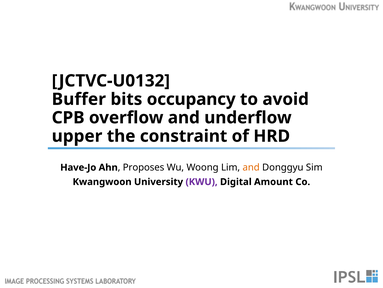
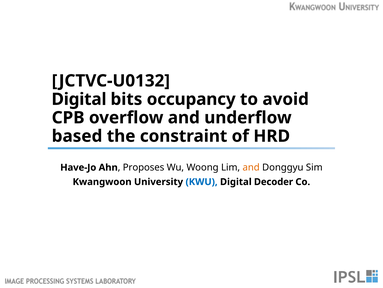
Buffer: Buffer -> Digital (79, 99)
upper: upper -> based (77, 136)
KWU colour: purple -> blue (202, 181)
Amount: Amount -> Decoder (274, 181)
